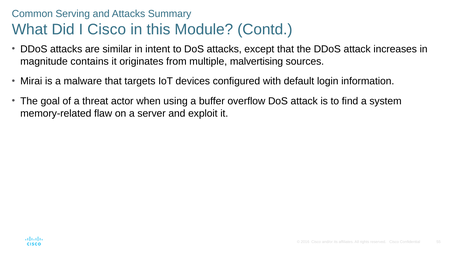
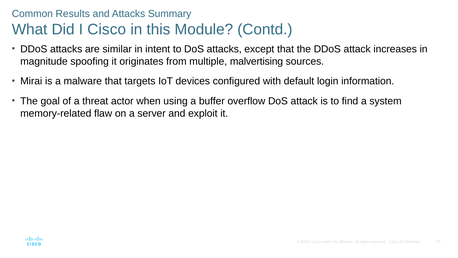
Serving: Serving -> Results (73, 14)
contains: contains -> spoofing (90, 61)
